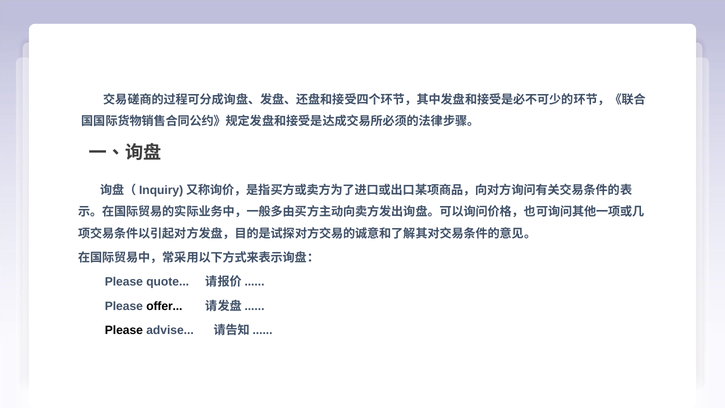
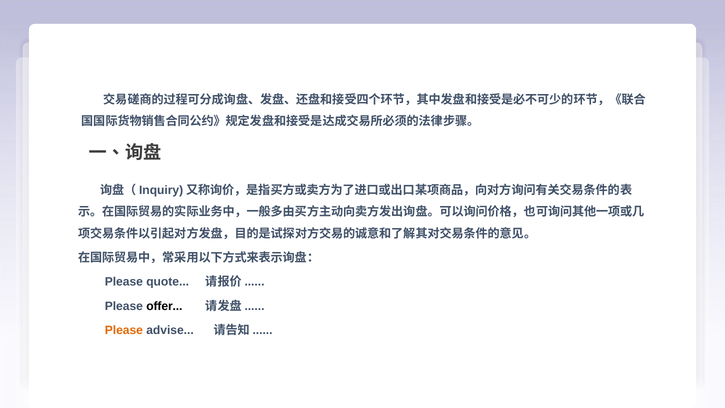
Please colour: black -> orange (124, 330)
